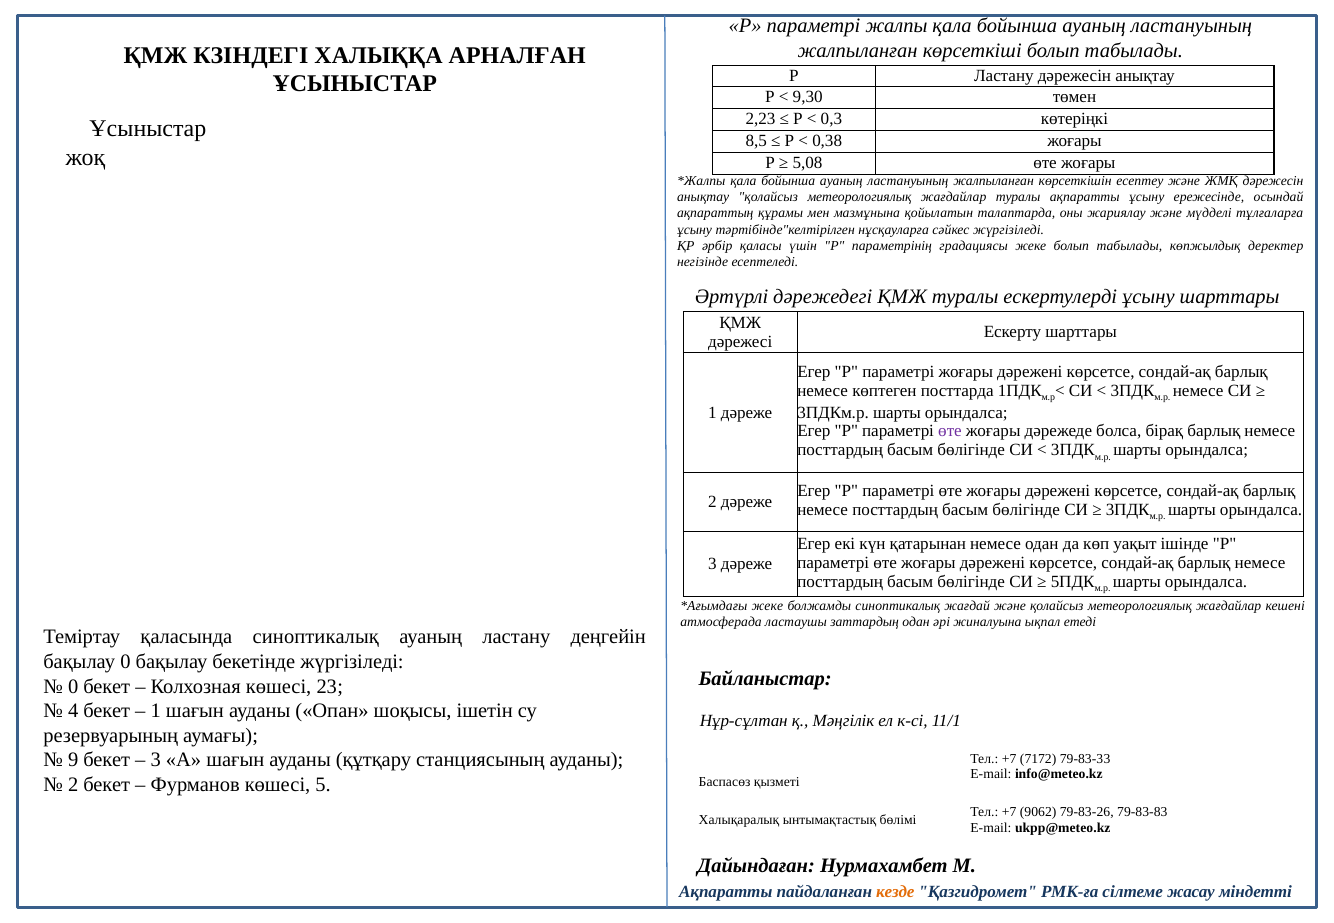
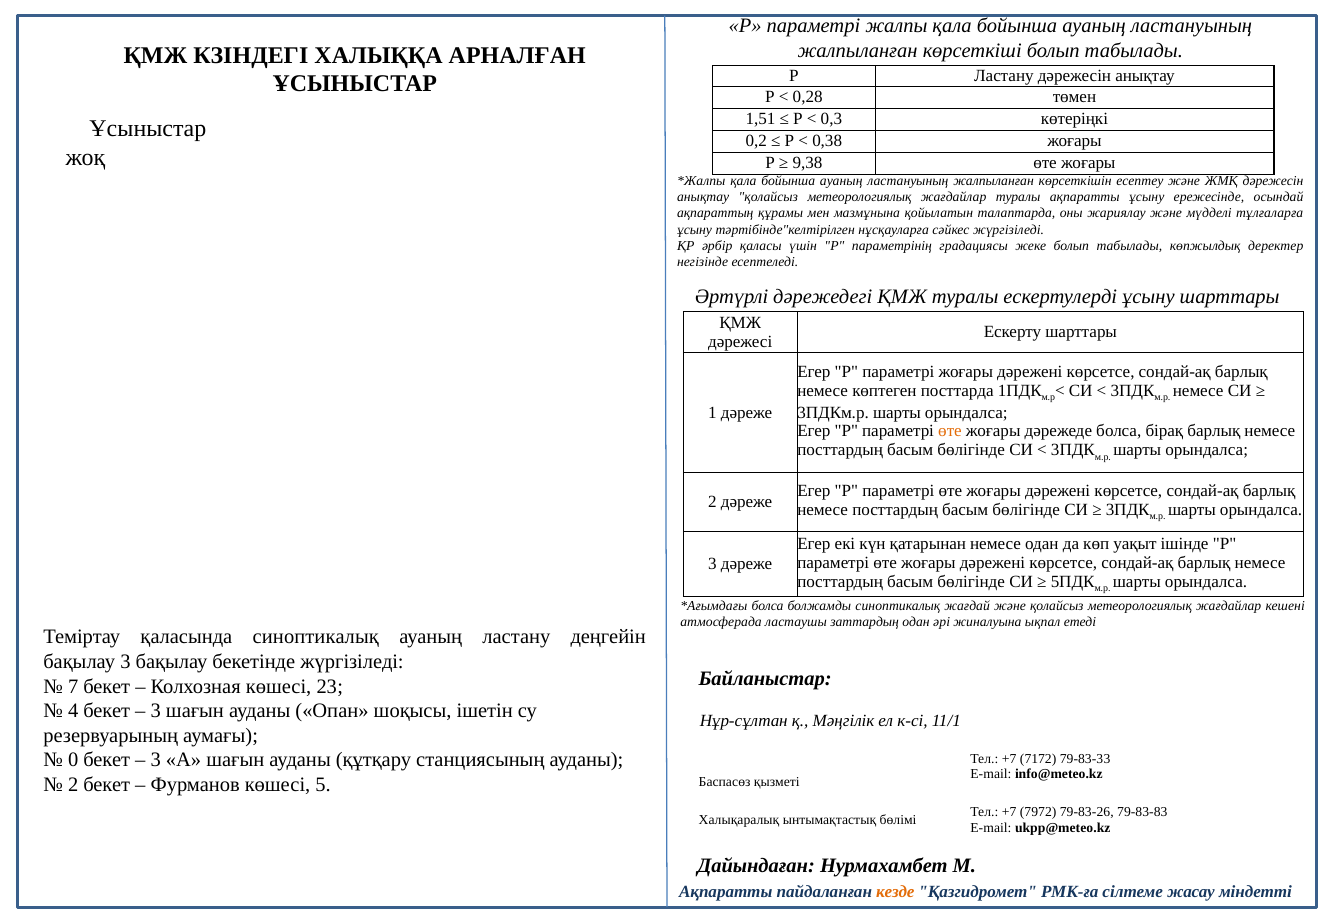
9,30: 9,30 -> 0,28 (808, 97)
2,23: 2,23 -> 1,51 (761, 119)
8,5: 8,5 -> 0,2 (756, 141)
5,08: 5,08 -> 9,38 (807, 163)
өте colour: purple -> orange (950, 431)
жеке: жеке -> болса (768, 606)
бақылау 0: 0 -> 3 (125, 662)
0: 0 -> 7 (73, 687)
1: 1 -> 3 (156, 711)
9: 9 -> 0 (73, 761)
9062: 9062 -> 7972 (1038, 813)
